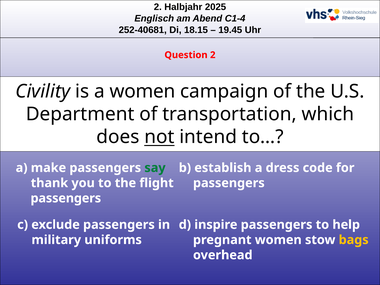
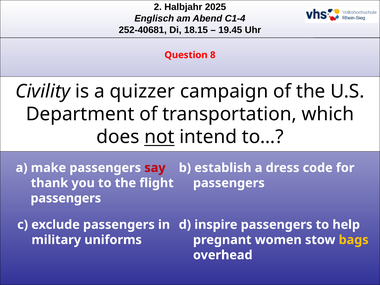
Question 2: 2 -> 8 (213, 55)
a women: women -> quizzer (142, 91)
say colour: green -> red (155, 168)
